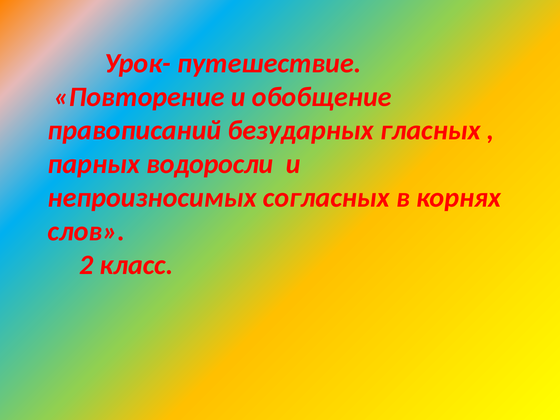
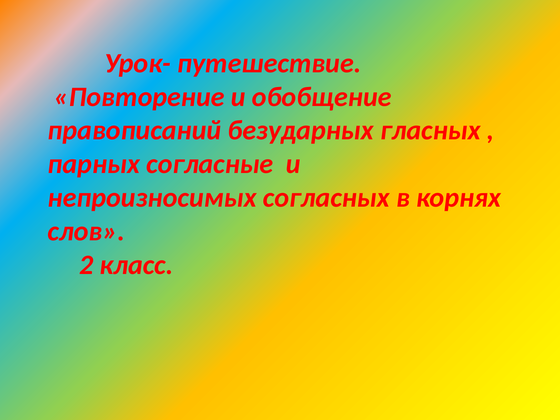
водоросли: водоросли -> согласные (210, 164)
